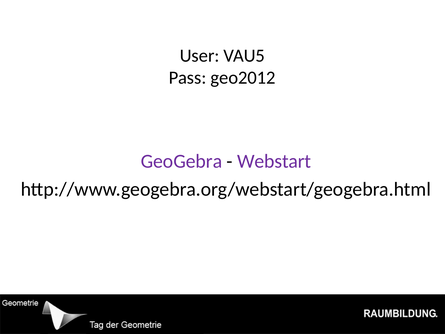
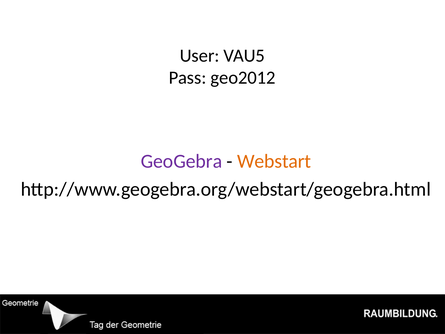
Webstart colour: purple -> orange (274, 161)
